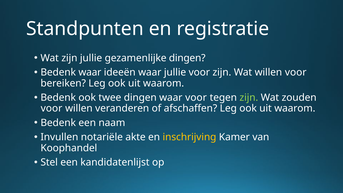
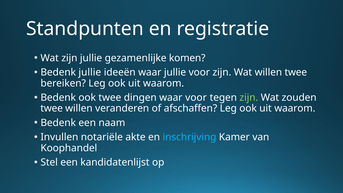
gezamenlijke dingen: dingen -> komen (187, 58)
Bedenk waar: waar -> jullie (90, 72)
willen voor: voor -> twee (296, 72)
voor: voor -> twee (52, 108)
inschrijving colour: yellow -> light blue (189, 137)
